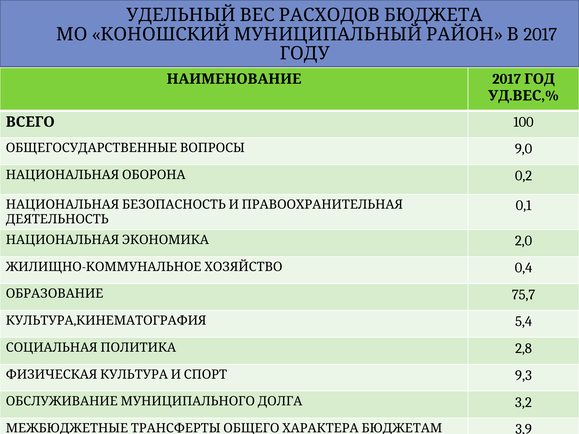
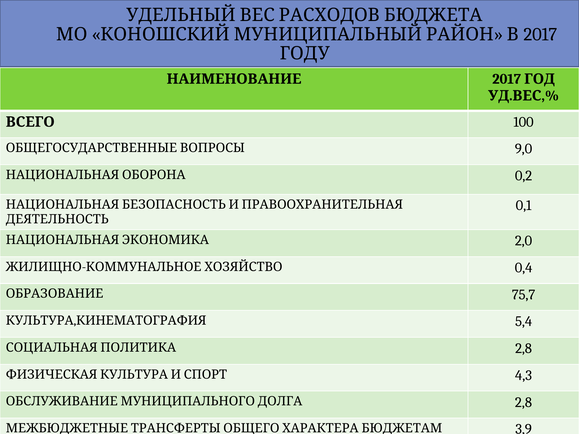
9,3: 9,3 -> 4,3 (524, 376)
3,2: 3,2 -> 2,8 (523, 403)
